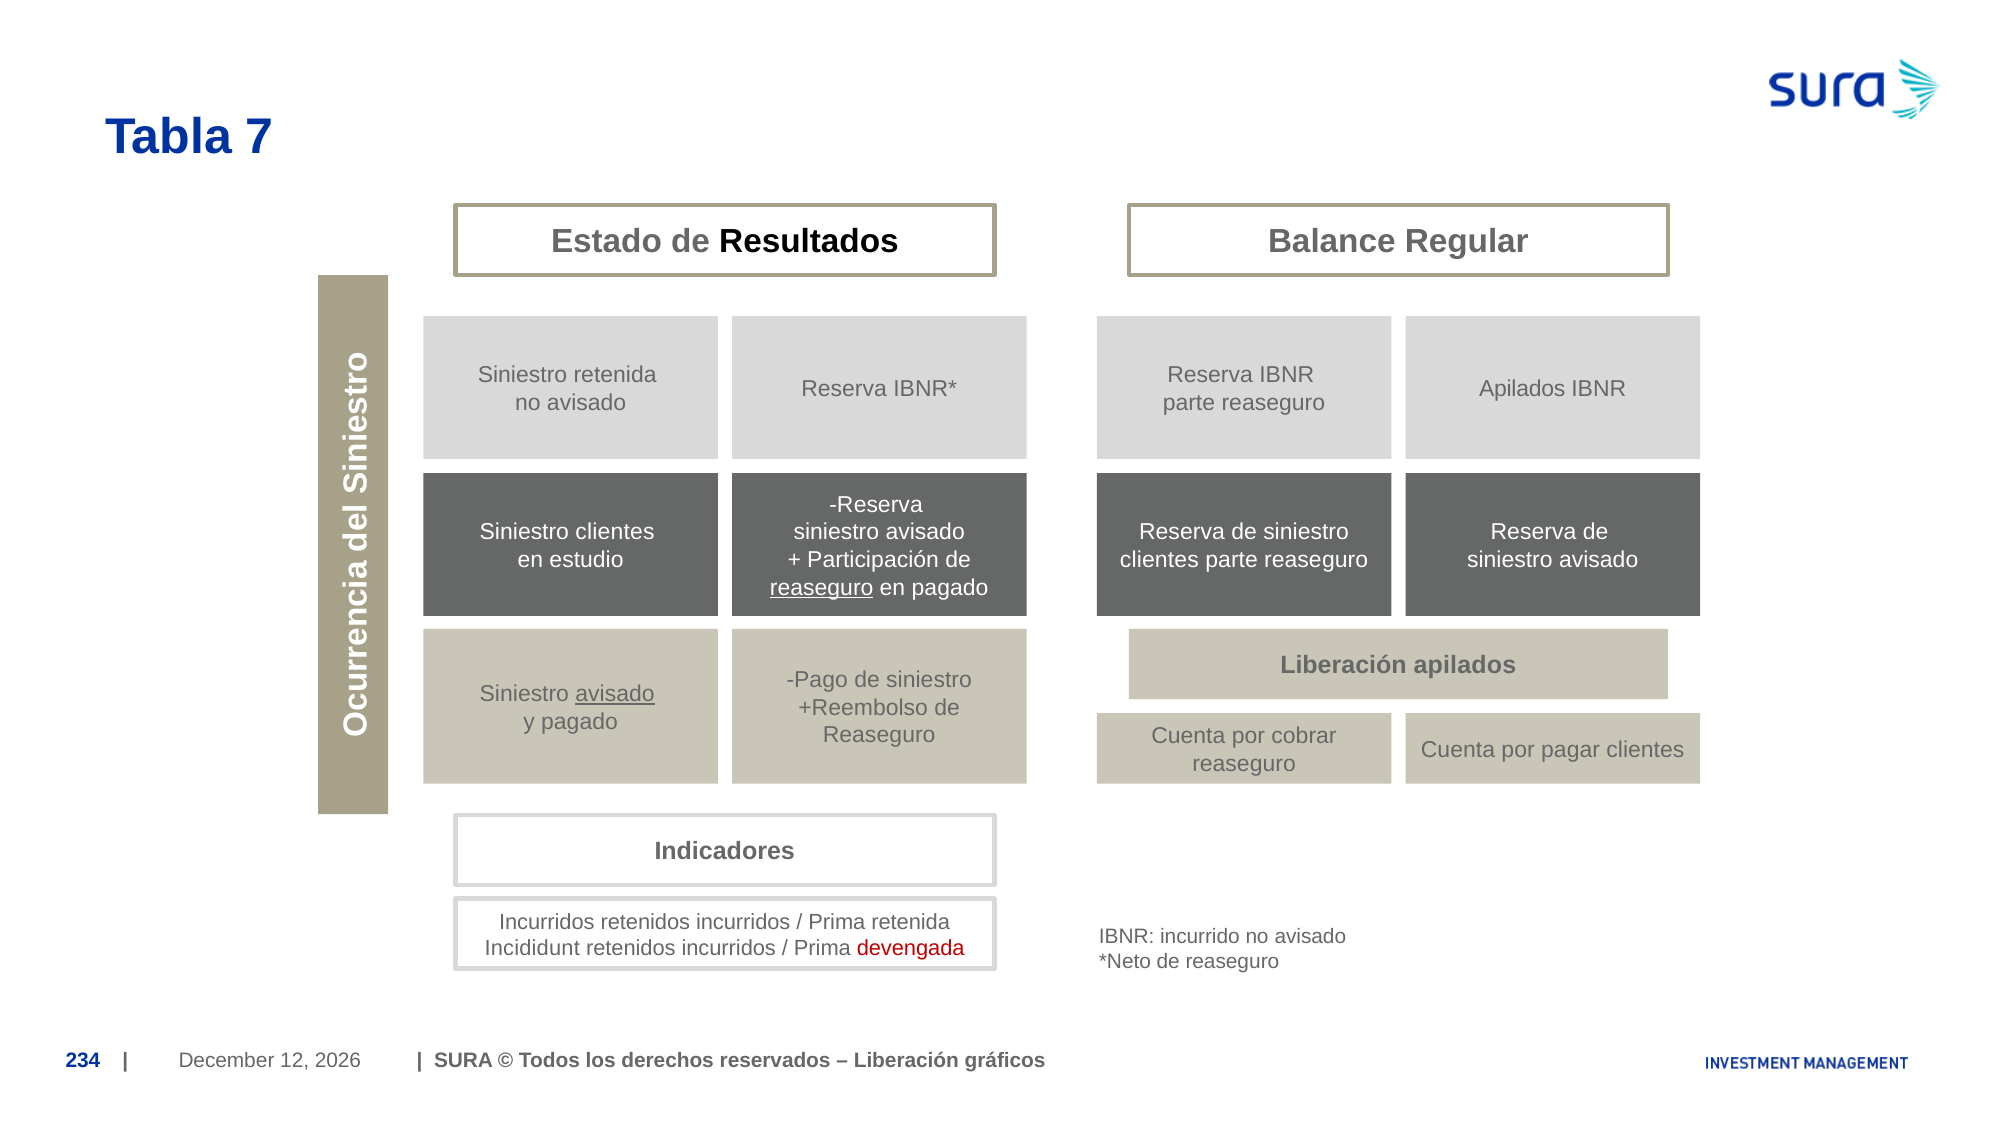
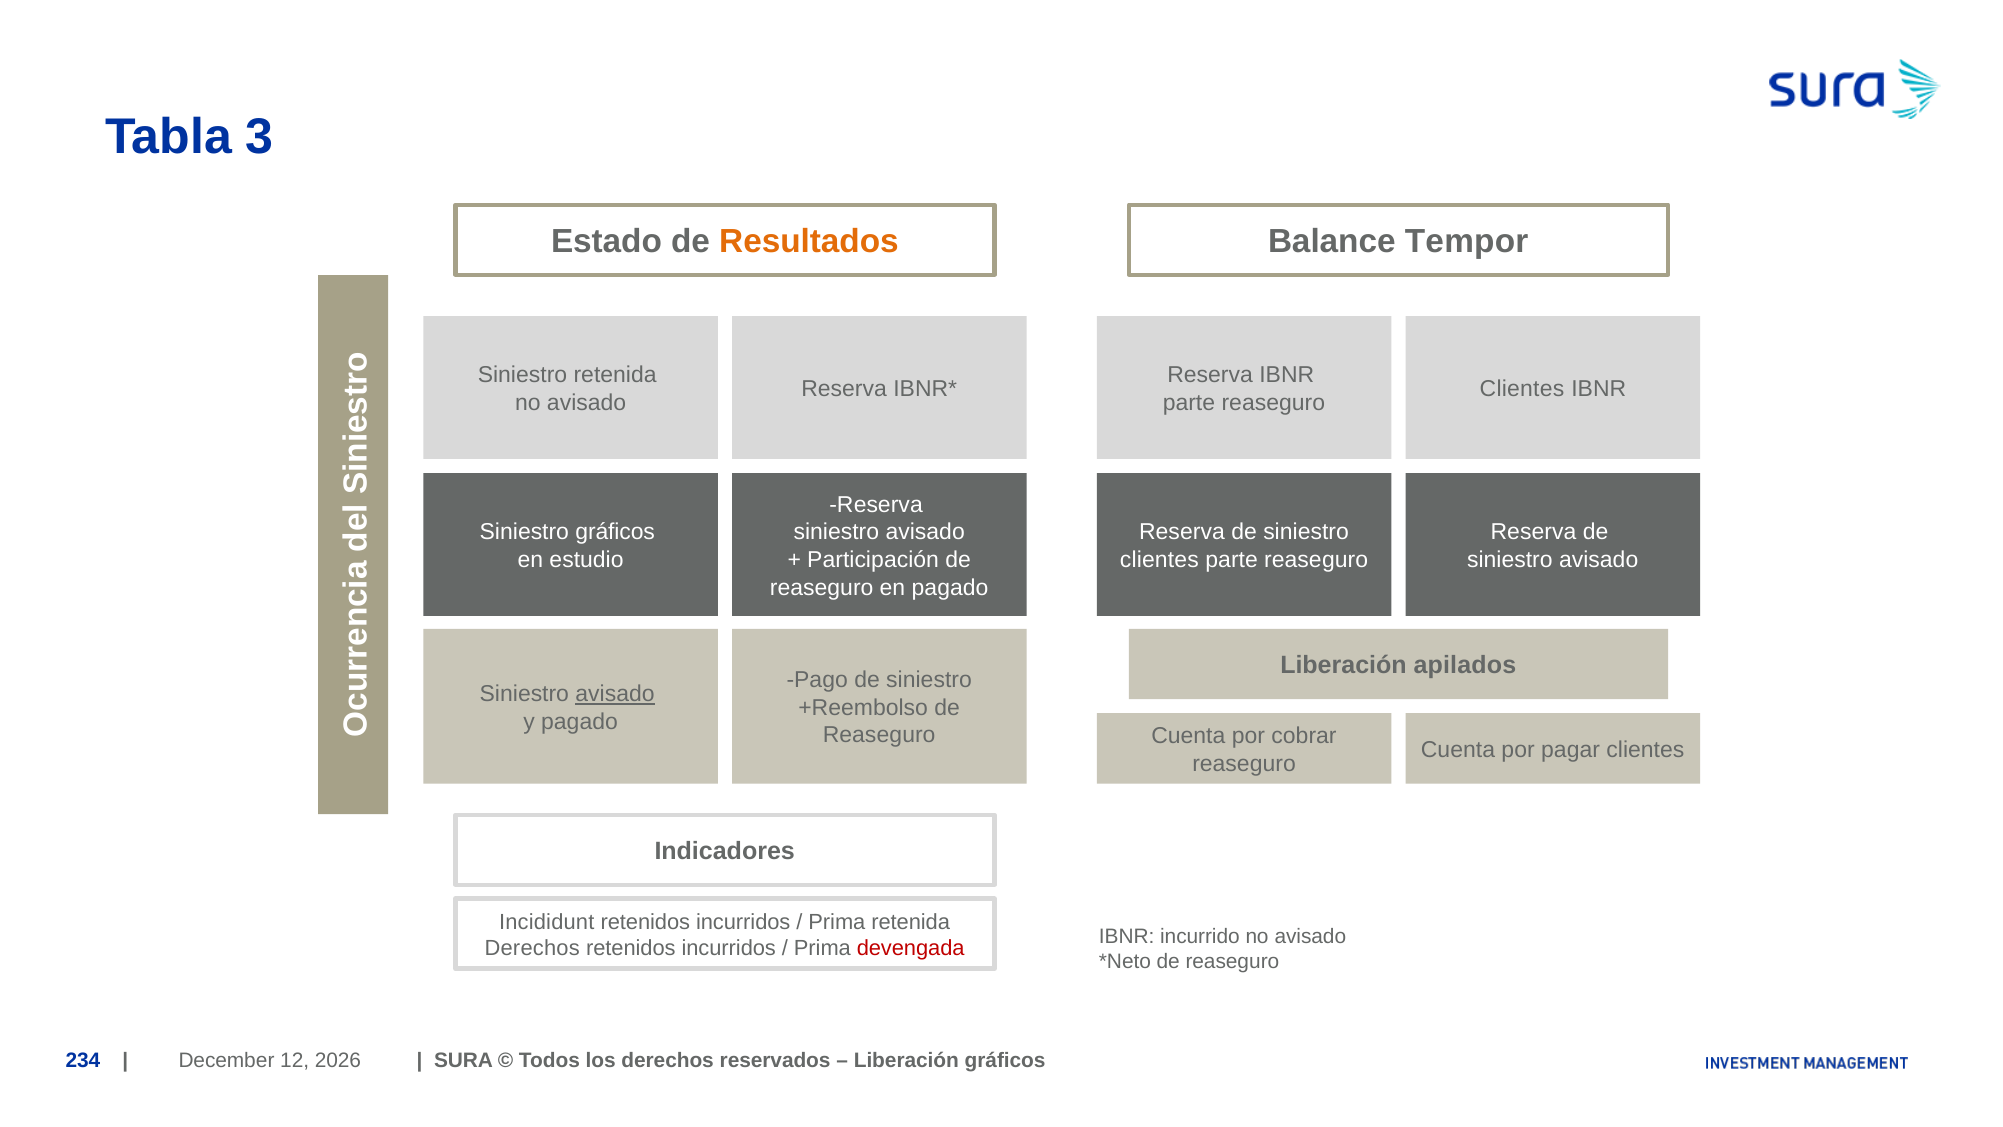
7: 7 -> 3 (260, 137)
Resultados colour: black -> orange (809, 242)
Regular: Regular -> Tempor (1467, 242)
Apilados: Apilados -> Clientes (1522, 389)
clientes: clientes -> gráficos (615, 532)
reaseguro underline: present -> none (822, 587)
Incurridos: Incurridos -> Incididunt (547, 922)
Incididunt: Incididunt -> Derechos (532, 948)
